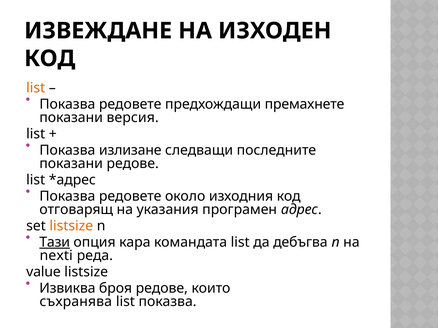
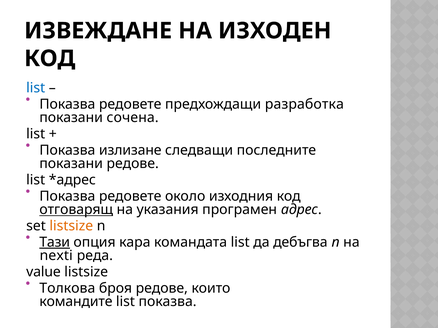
list colour: orange -> blue (36, 88)
премахнете: премахнете -> разработка (304, 104)
версия: версия -> сочена (133, 118)
отговарящ underline: none -> present (76, 210)
Извиква: Извиква -> Толкова (67, 289)
съхранява: съхранява -> командите (76, 302)
